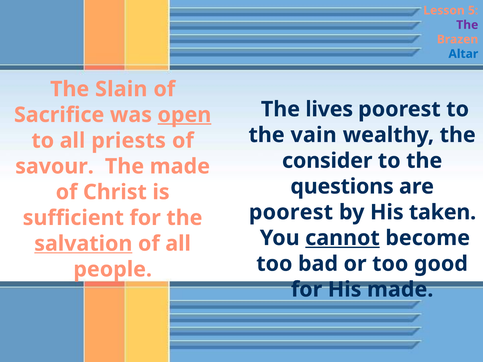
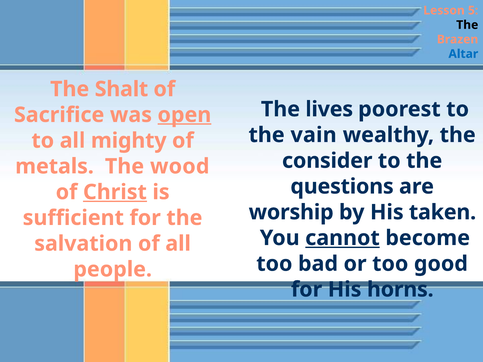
The colour: purple -> black (467, 25)
Slain: Slain -> Shalt (121, 89)
priests: priests -> mighty (129, 141)
savour: savour -> metals (55, 166)
The made: made -> wood (180, 166)
Christ underline: none -> present (115, 192)
poorest: poorest -> worship (291, 212)
salvation underline: present -> none (83, 244)
His made: made -> horns (400, 290)
